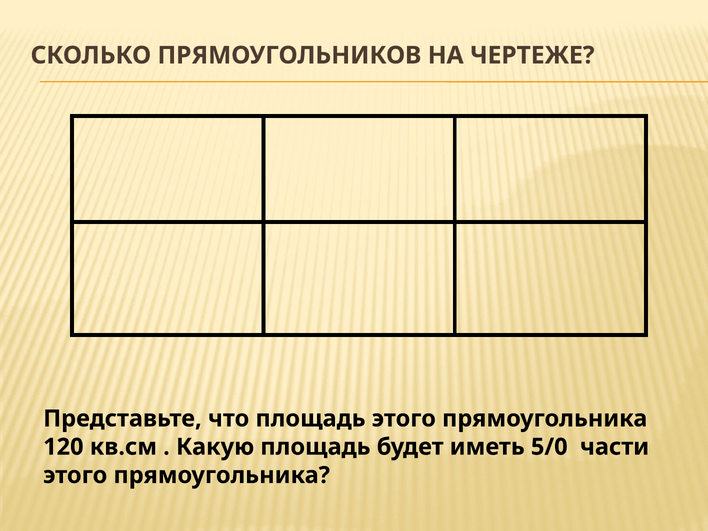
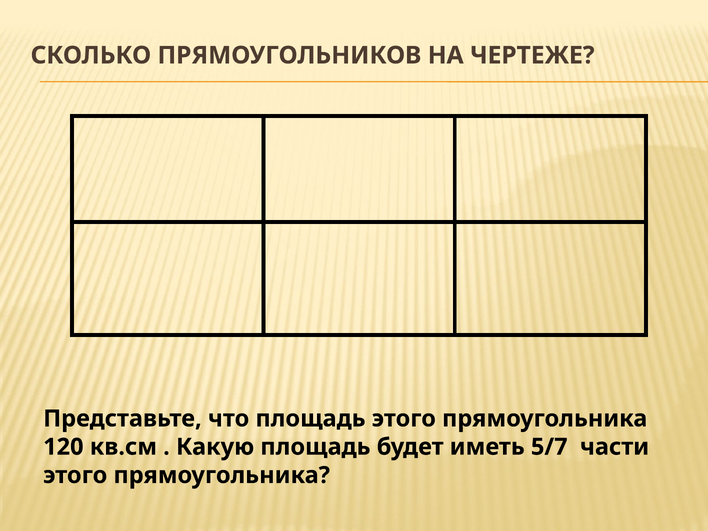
5/0: 5/0 -> 5/7 (549, 447)
